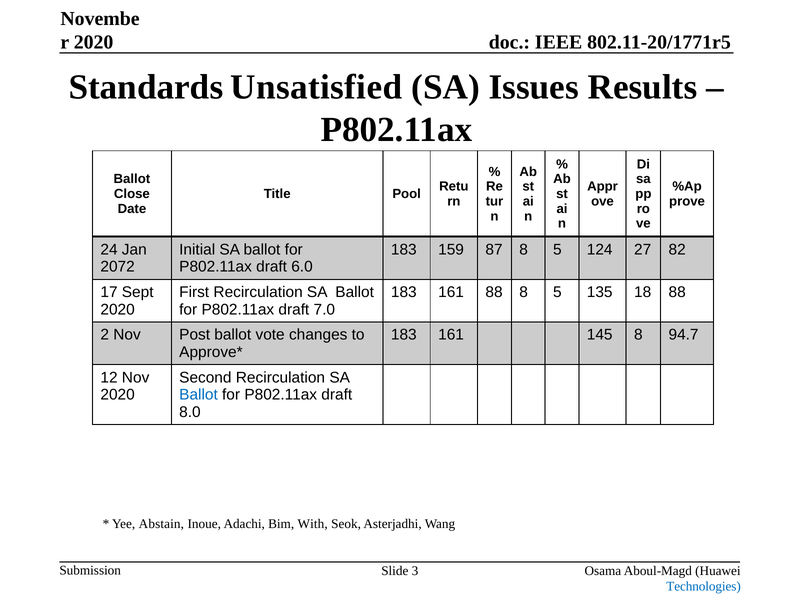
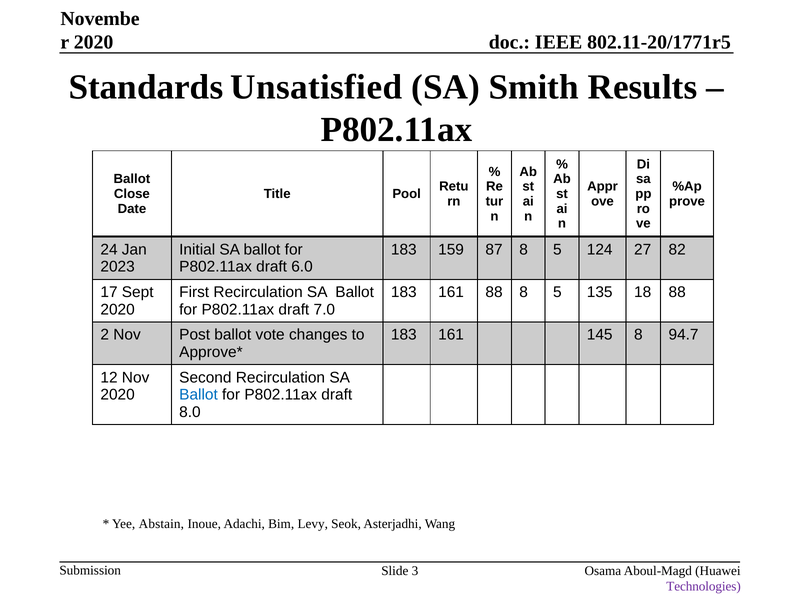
Issues: Issues -> Smith (534, 87)
2072: 2072 -> 2023 (118, 267)
With: With -> Levy (313, 524)
Technologies colour: blue -> purple (704, 586)
